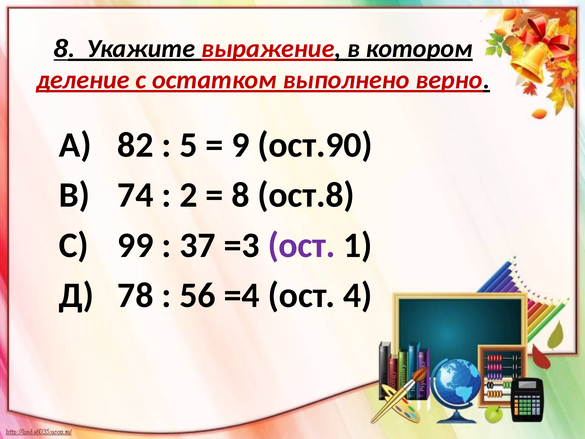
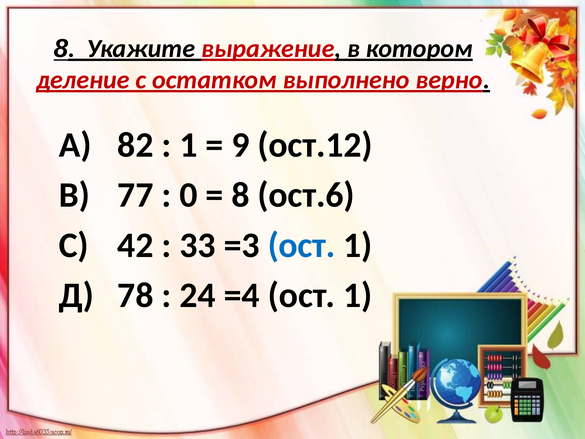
5: 5 -> 1 (188, 145)
ост.90: ост.90 -> ост.12 (315, 145)
74: 74 -> 77 (135, 195)
2: 2 -> 0 (188, 195)
ост.8: ост.8 -> ост.6 (306, 195)
99: 99 -> 42 (135, 245)
37: 37 -> 33 (198, 245)
ост colour: purple -> blue (302, 245)
56: 56 -> 24 (198, 295)
=4 ост 4: 4 -> 1 (358, 295)
